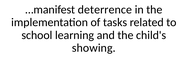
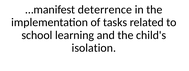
showing: showing -> isolation (94, 48)
